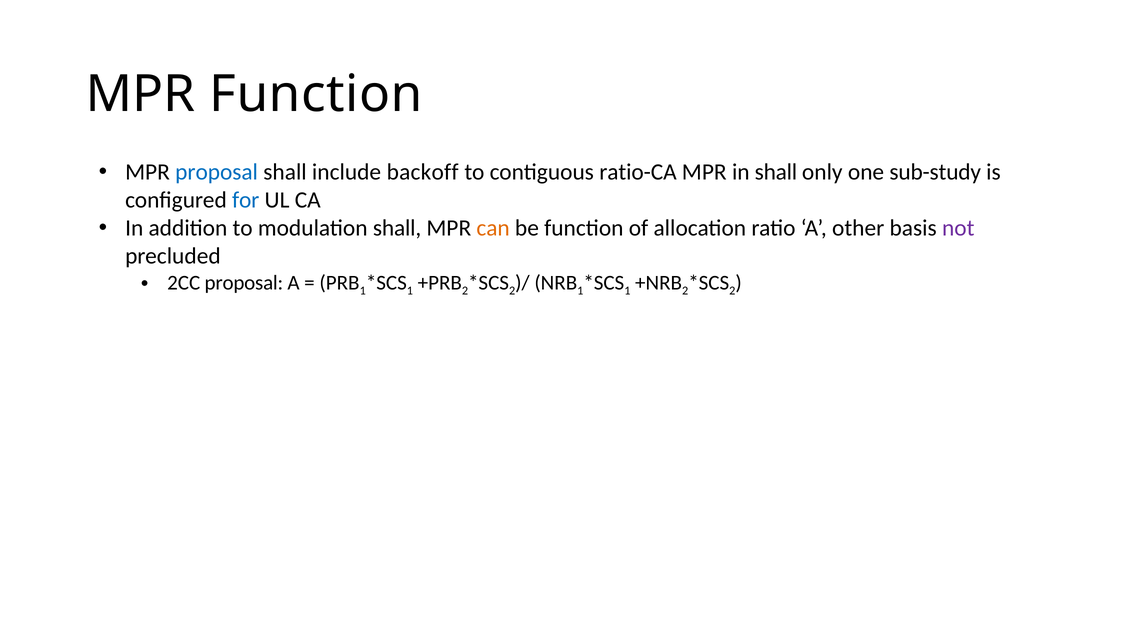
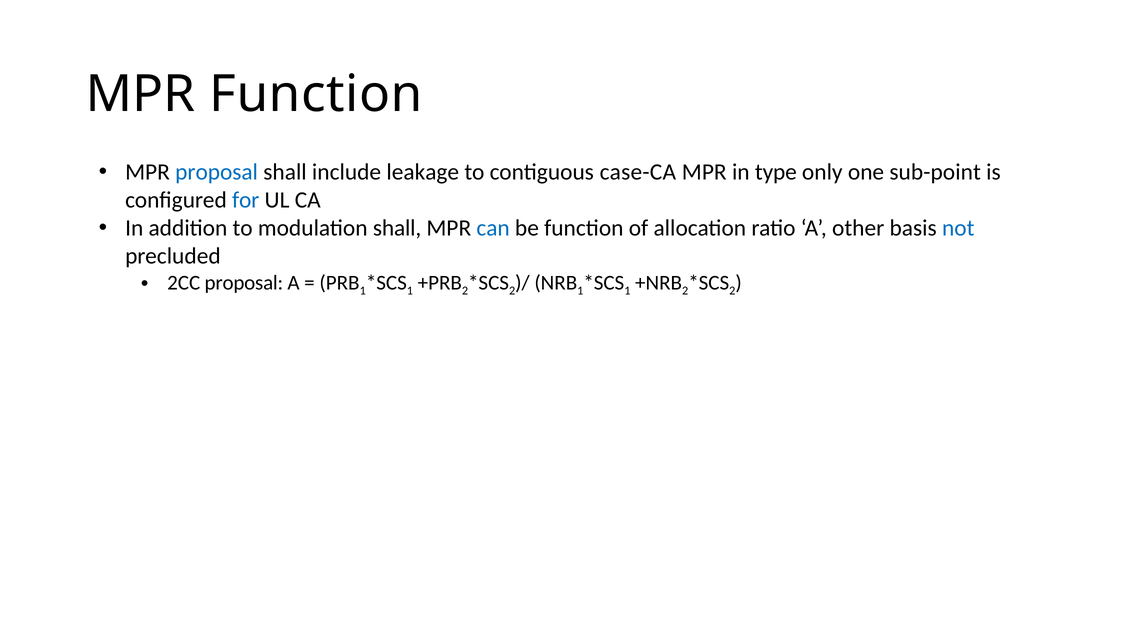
backoff: backoff -> leakage (423, 172)
ratio-CA: ratio-CA -> case-CA (638, 172)
in shall: shall -> type (776, 172)
sub-study: sub-study -> sub-point (935, 172)
can colour: orange -> blue (493, 228)
not colour: purple -> blue (958, 228)
